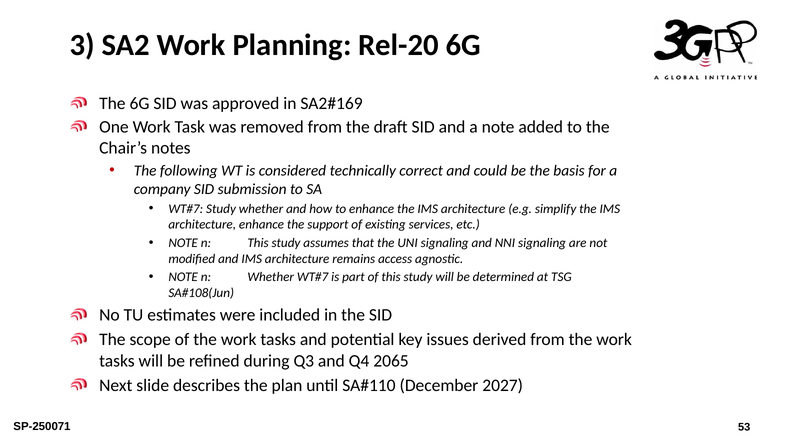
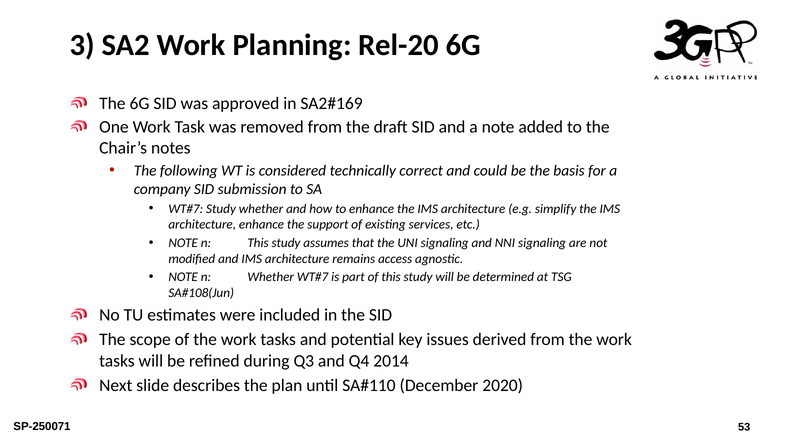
2065: 2065 -> 2014 (391, 361)
2027: 2027 -> 2020 (503, 386)
